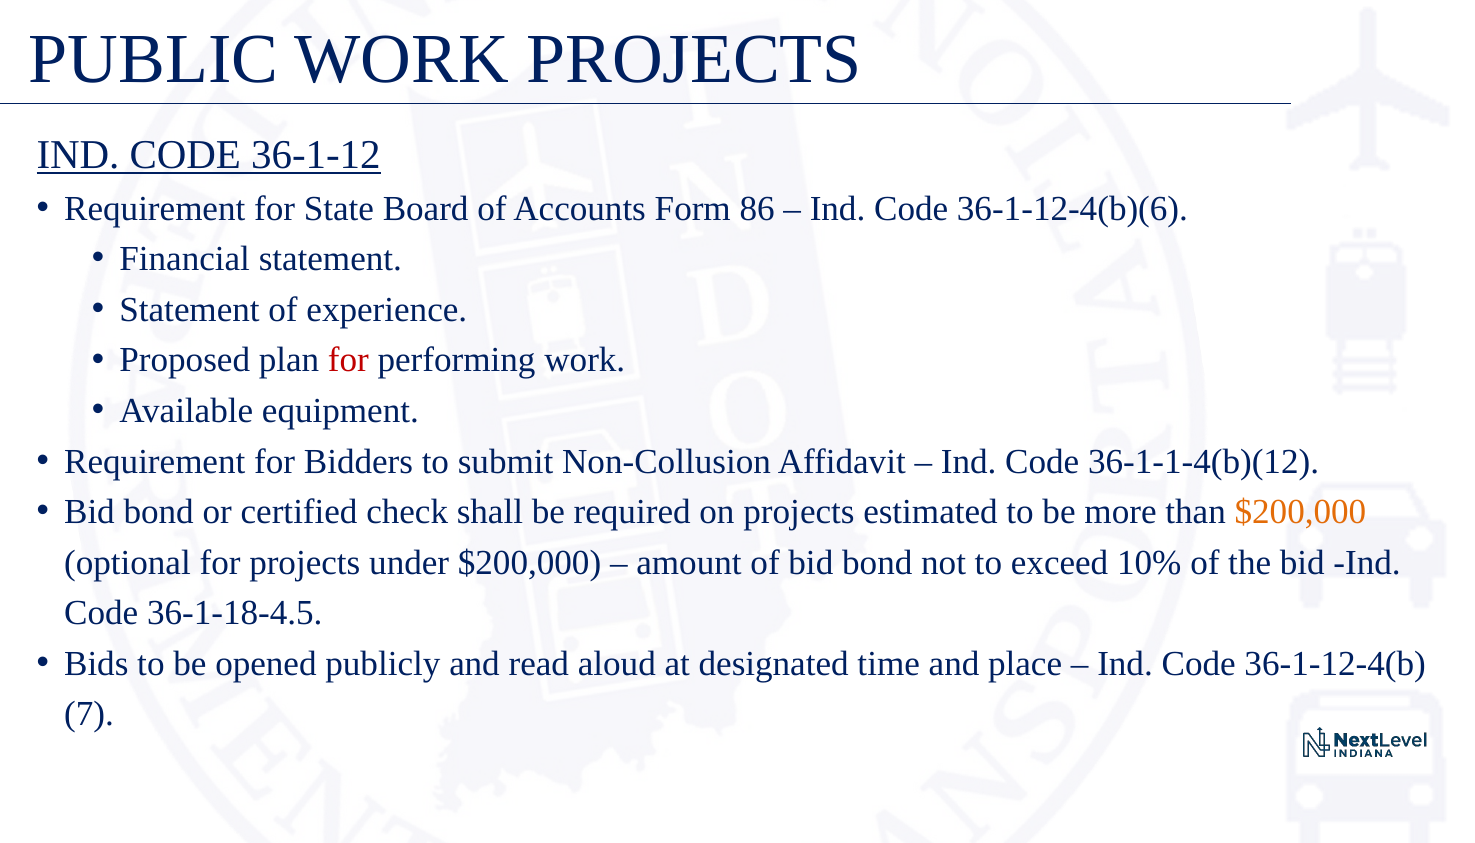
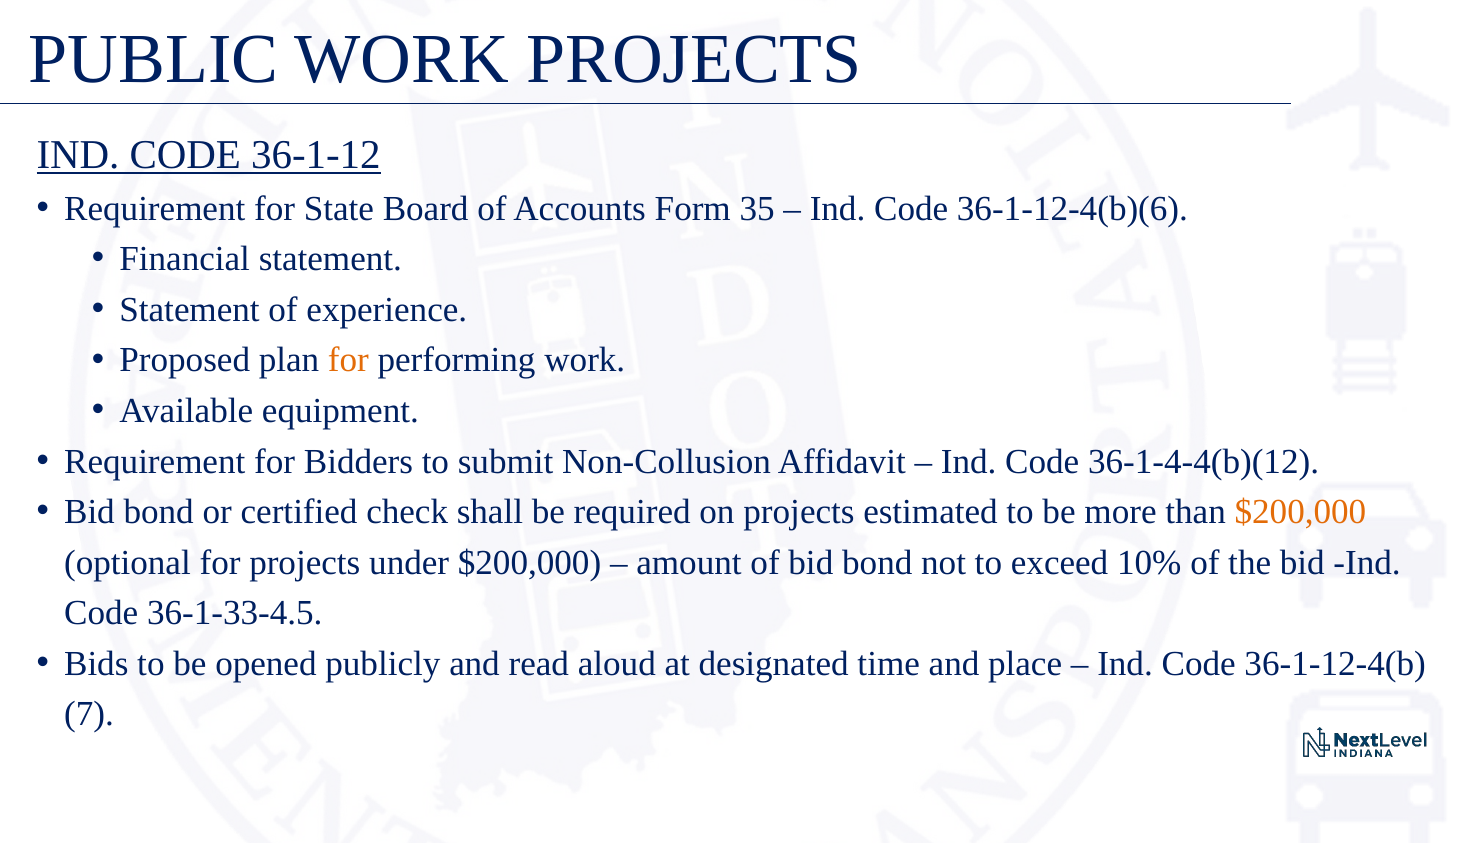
86: 86 -> 35 (757, 209)
for colour: red -> orange (348, 360)
36-1-1-4(b)(12: 36-1-1-4(b)(12 -> 36-1-4-4(b)(12 (1204, 461)
36-1-18-4.5: 36-1-18-4.5 -> 36-1-33-4.5 (235, 613)
